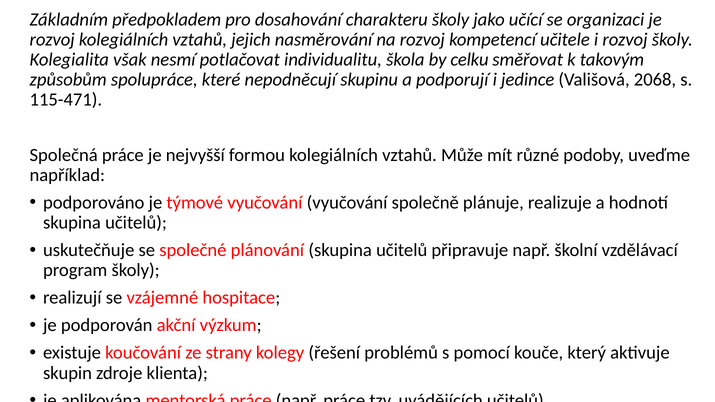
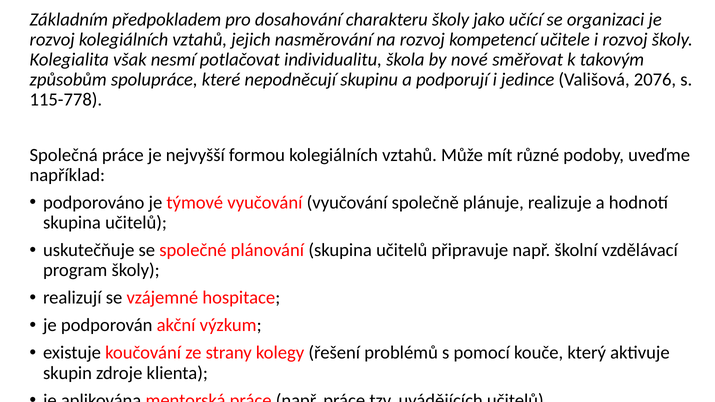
celku: celku -> nové (469, 60)
2068: 2068 -> 2076 (655, 80)
115-471: 115-471 -> 115-778 (66, 100)
